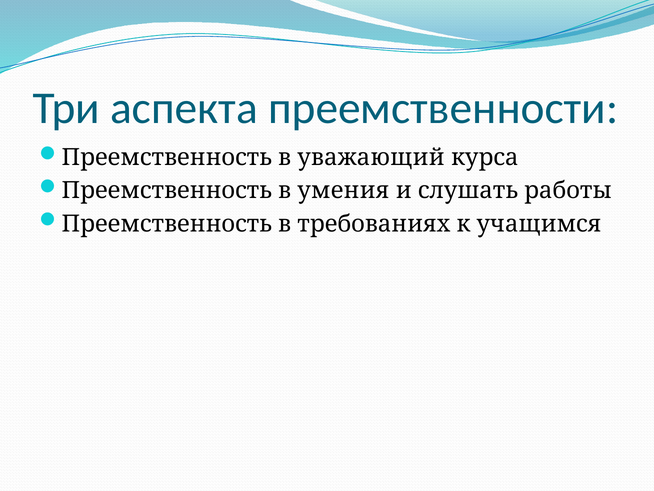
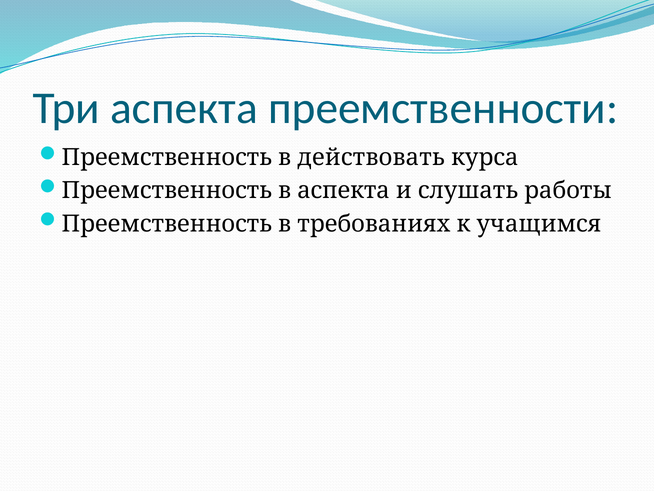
уважающий: уважающий -> действовать (371, 157)
в умения: умения -> аспекта (344, 190)
